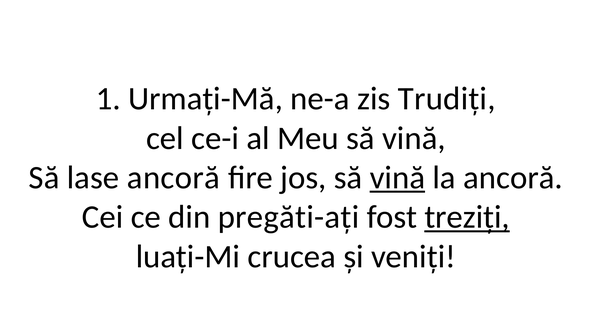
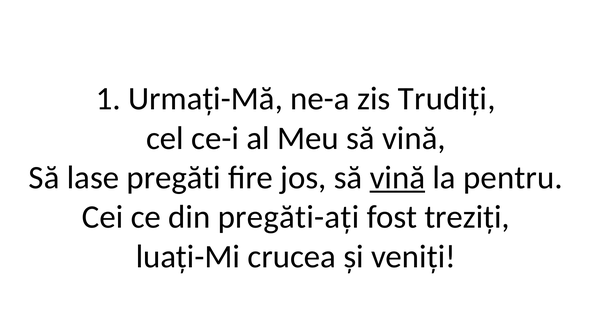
lase ancoră: ancoră -> pregăti (174, 178)
la ancoră: ancoră -> pentru (513, 178)
treziți underline: present -> none (467, 217)
